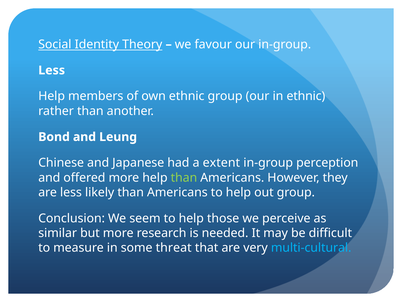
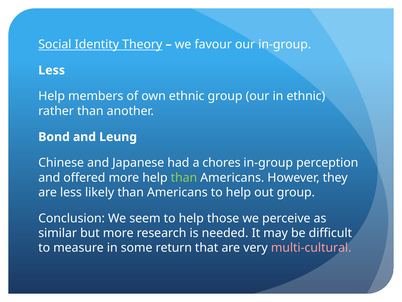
extent: extent -> chores (222, 163)
threat: threat -> return (174, 247)
multi-cultural colour: light blue -> pink (311, 247)
